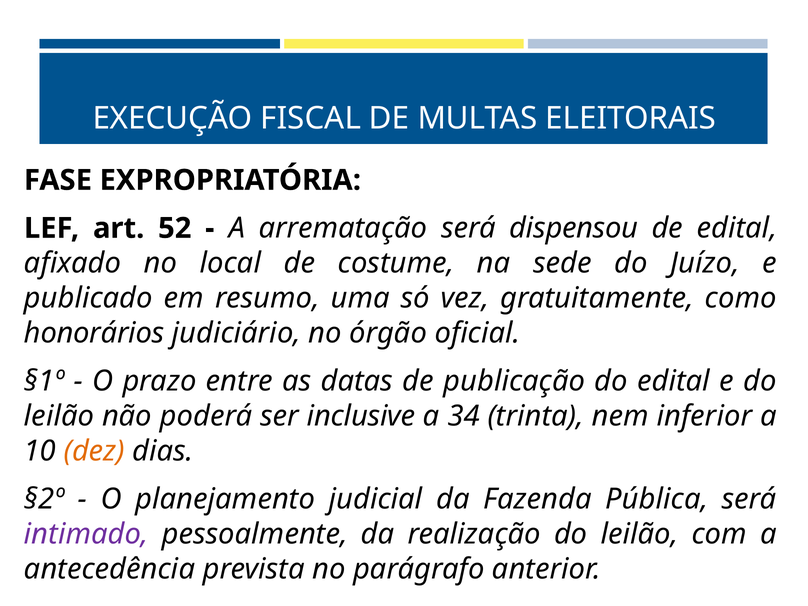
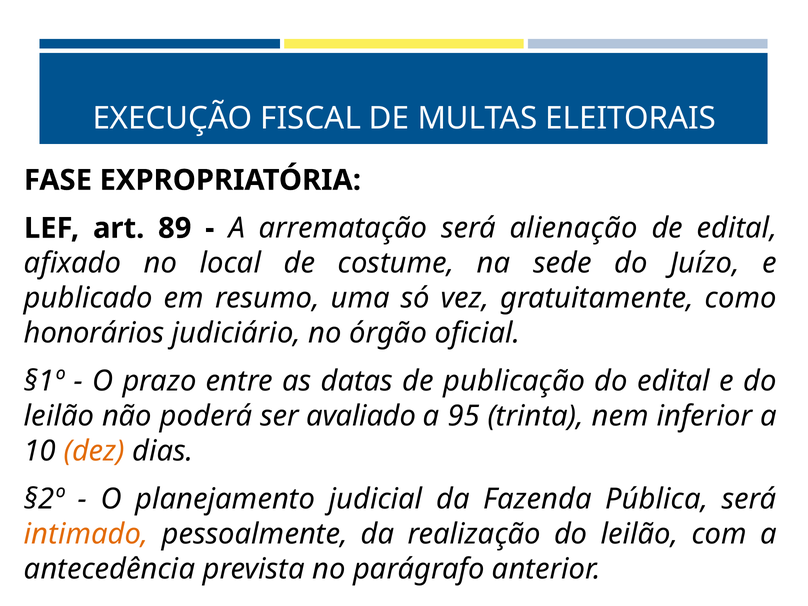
52: 52 -> 89 (175, 228)
dispensou: dispensou -> alienação (574, 228)
inclusive: inclusive -> avaliado (361, 416)
34: 34 -> 95 (464, 416)
intimado colour: purple -> orange (86, 534)
